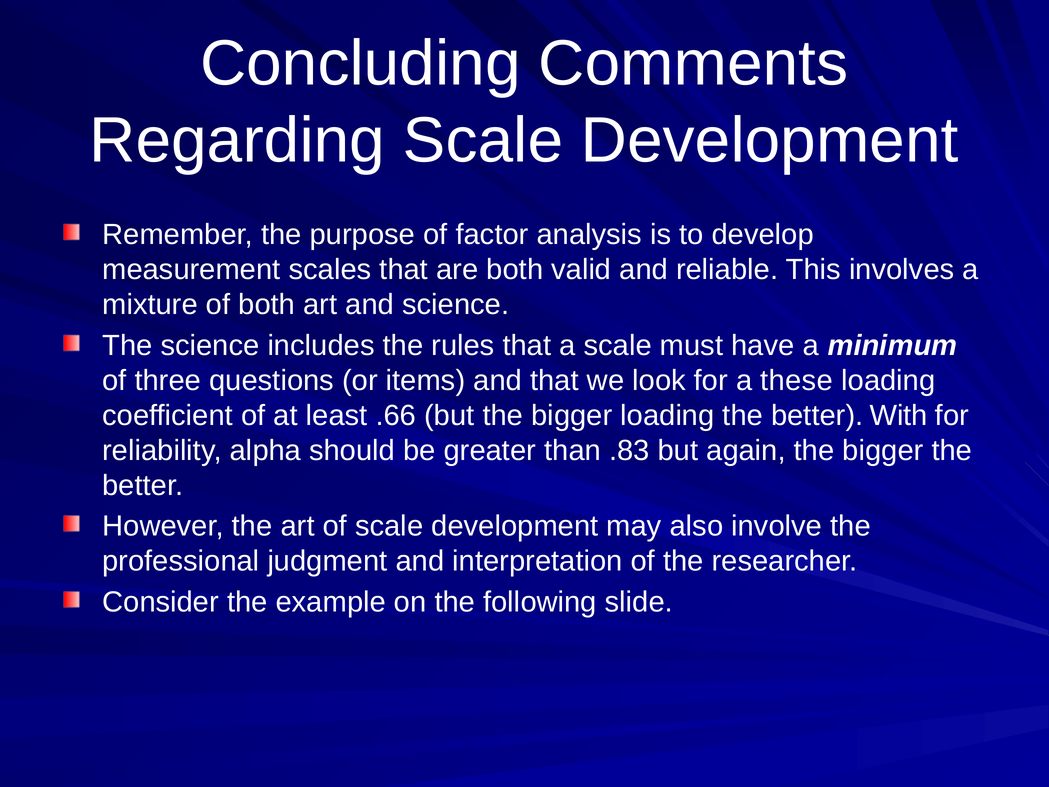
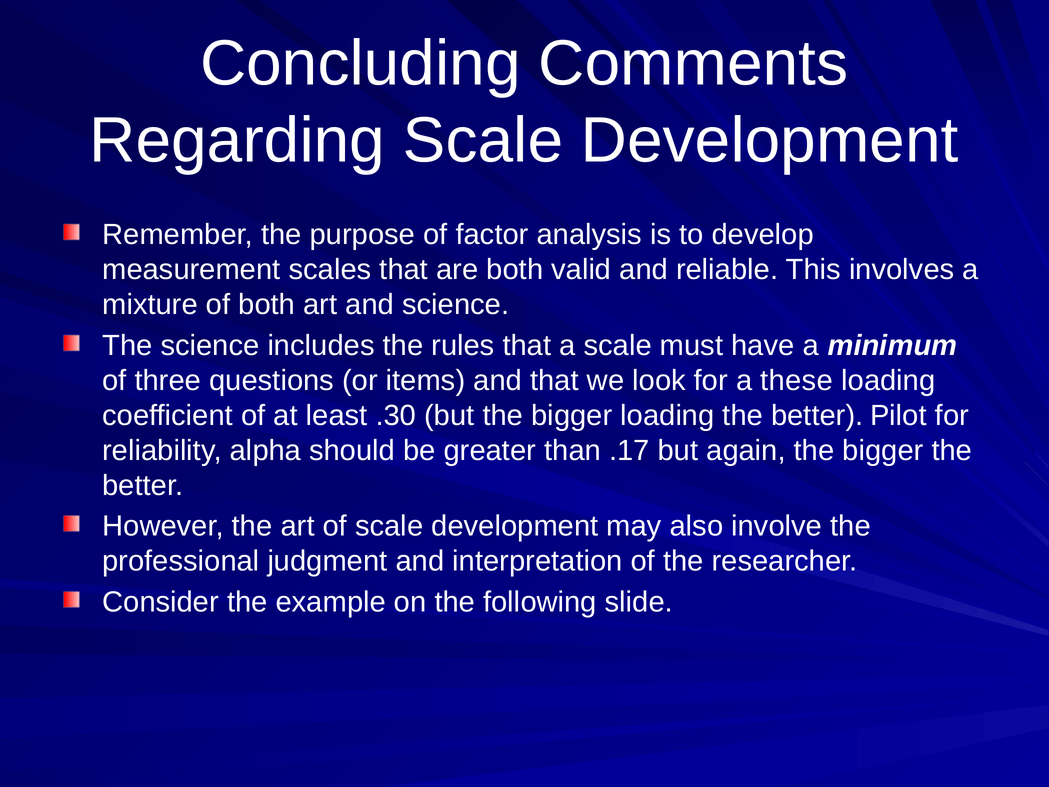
.66: .66 -> .30 (396, 415)
With: With -> Pilot (898, 415)
.83: .83 -> .17 (629, 450)
